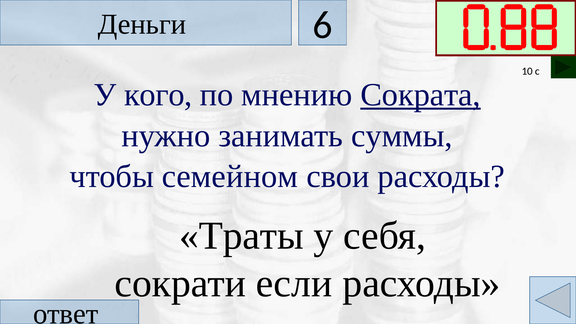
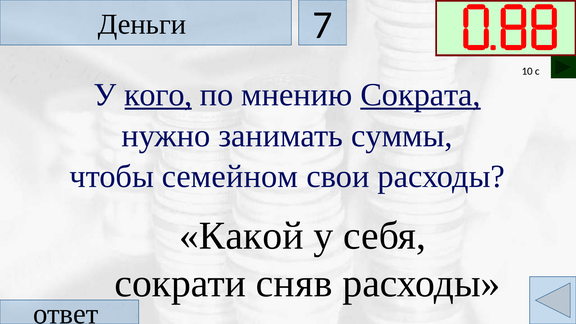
6: 6 -> 7 (323, 25)
кого underline: none -> present (158, 95)
Траты: Траты -> Какой (241, 236)
если: если -> сняв (294, 283)
